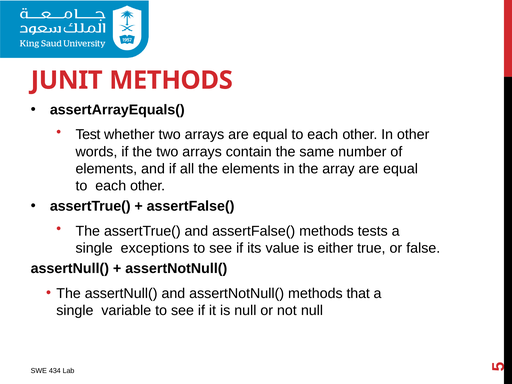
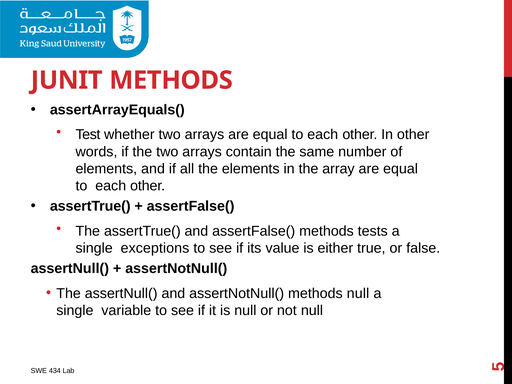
methods that: that -> null (358, 293)
